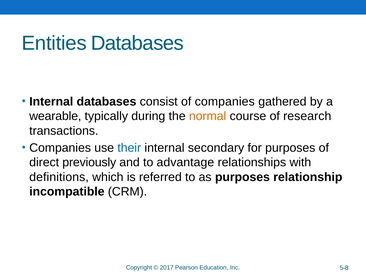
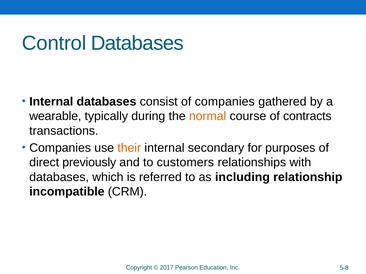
Entities: Entities -> Control (54, 43)
research: research -> contracts (307, 116)
their colour: blue -> orange (129, 148)
advantage: advantage -> customers (185, 163)
definitions: definitions -> databases (59, 177)
as purposes: purposes -> including (242, 177)
